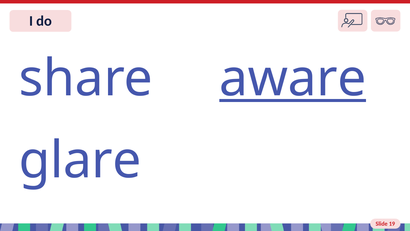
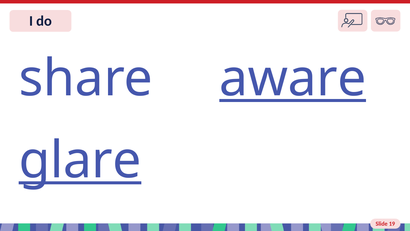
glare underline: none -> present (80, 160)
